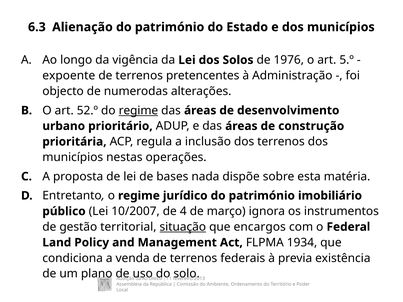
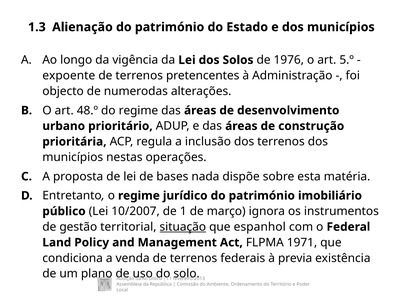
6.3: 6.3 -> 1.3 (37, 27)
52.º: 52.º -> 48.º (87, 111)
regime underline: present -> none (138, 111)
4: 4 -> 1 (183, 211)
encargos: encargos -> espanhol (260, 227)
1934: 1934 -> 1971 (302, 243)
